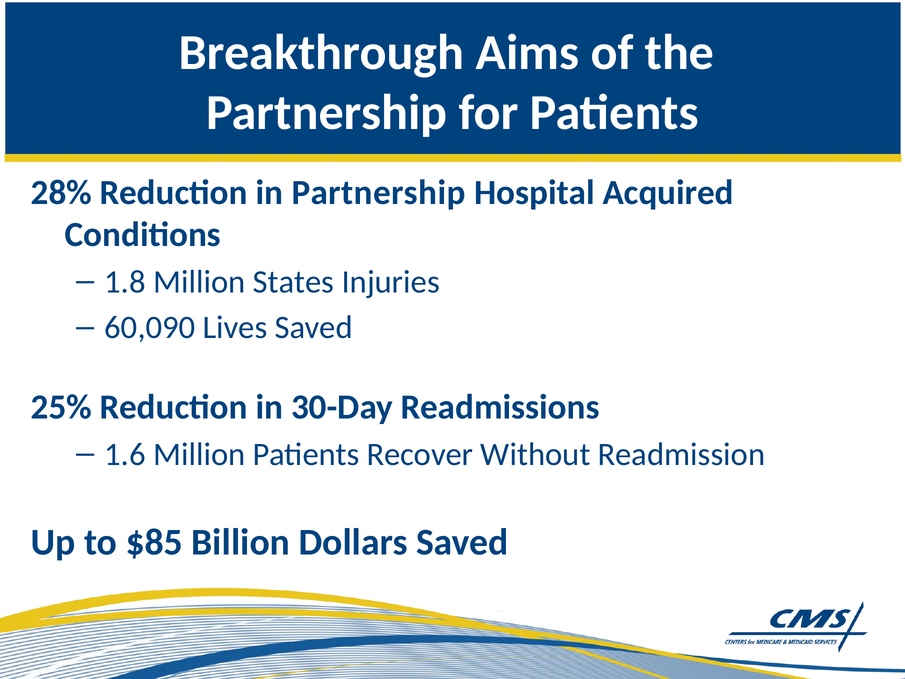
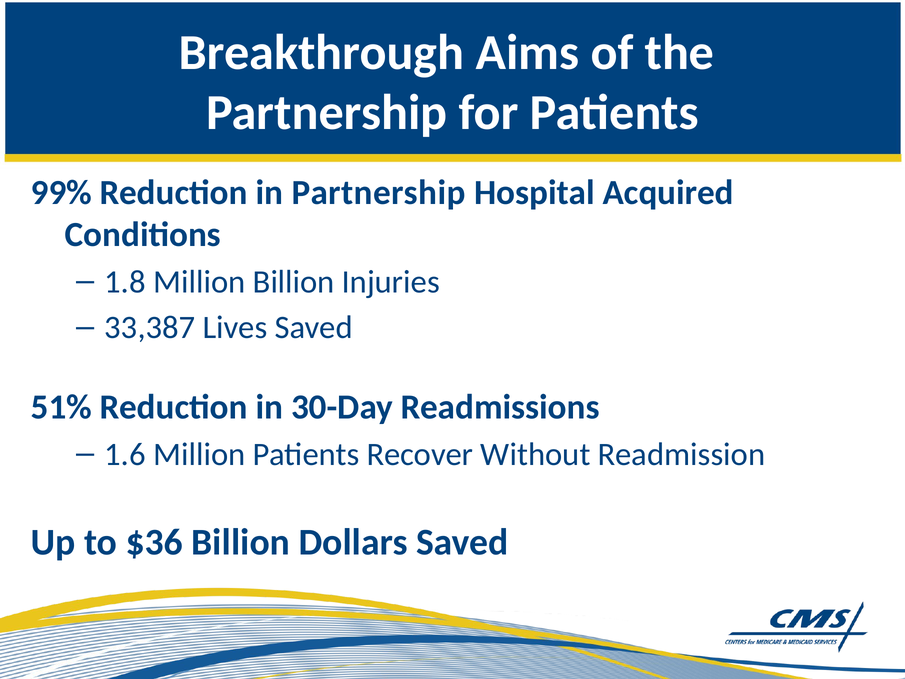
28%: 28% -> 99% (62, 192)
Million States: States -> Billion (294, 282)
60,090: 60,090 -> 33,387 (150, 328)
25%: 25% -> 51% (62, 407)
$85: $85 -> $36 (154, 542)
